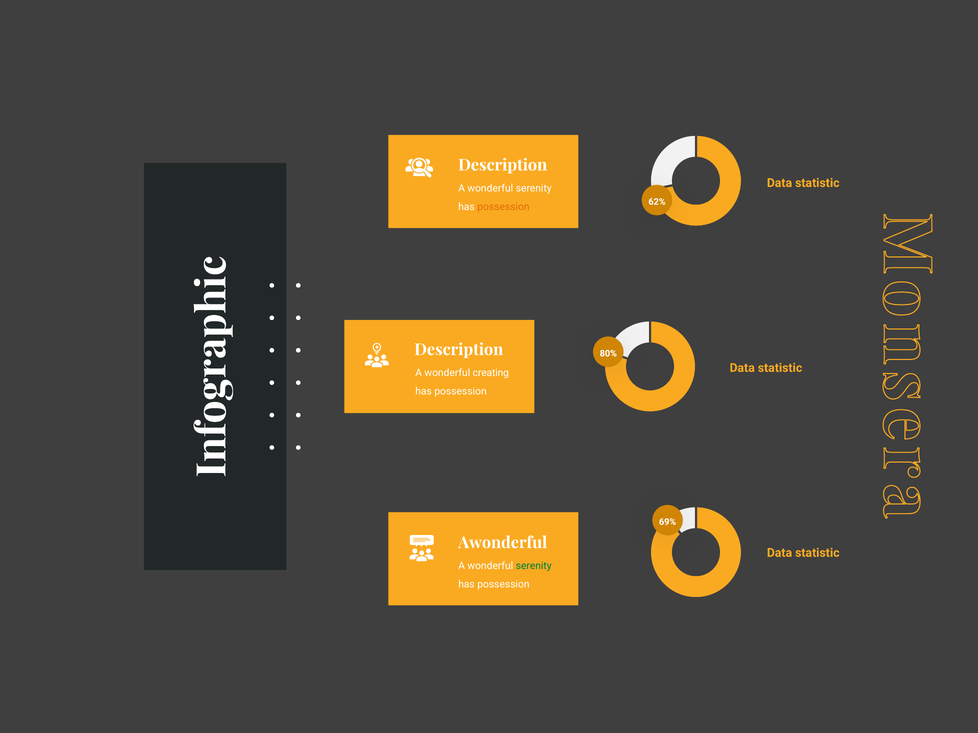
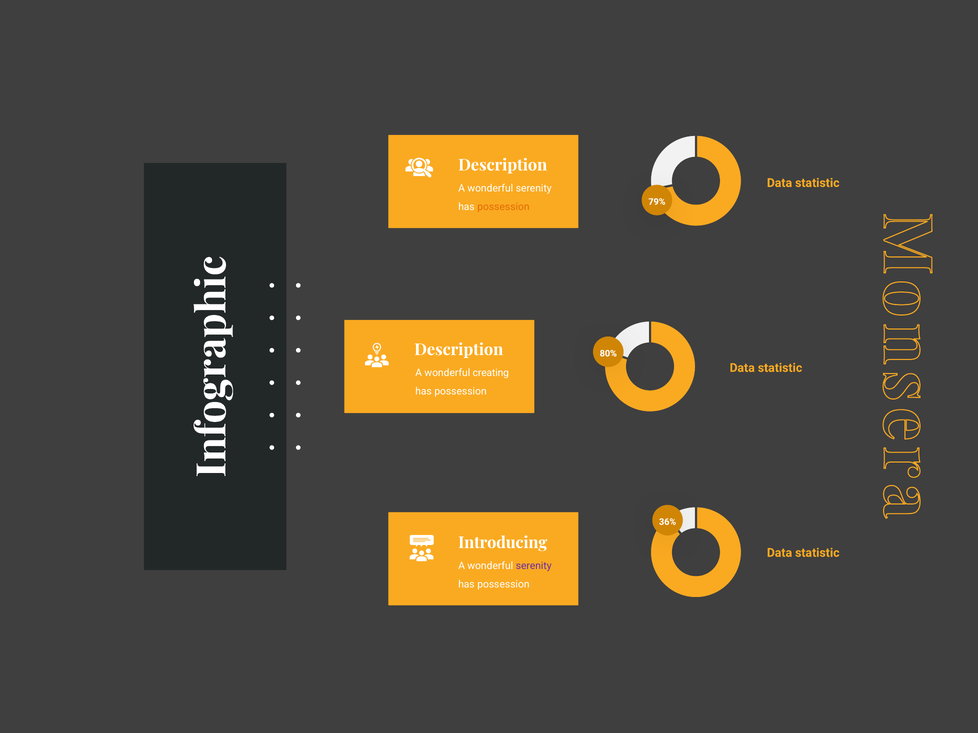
62%: 62% -> 79% (657, 202)
69%: 69% -> 36% (668, 522)
Awonderful: Awonderful -> Introducing (503, 543)
serenity colour: green -> purple (534, 566)
